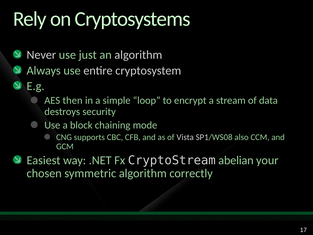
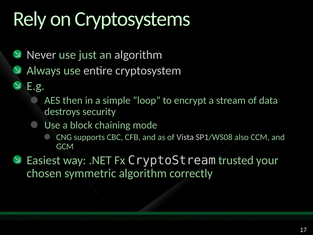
abelian: abelian -> trusted (236, 160)
